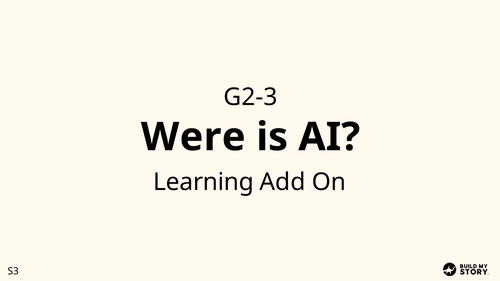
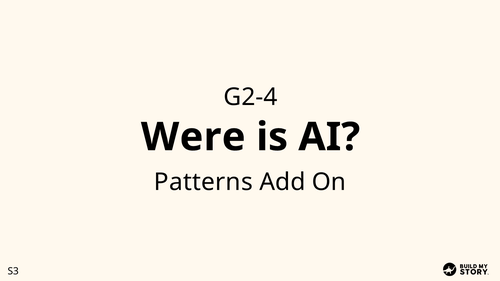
G2-3: G2-3 -> G2-4 (250, 97)
Learning: Learning -> Patterns (203, 182)
